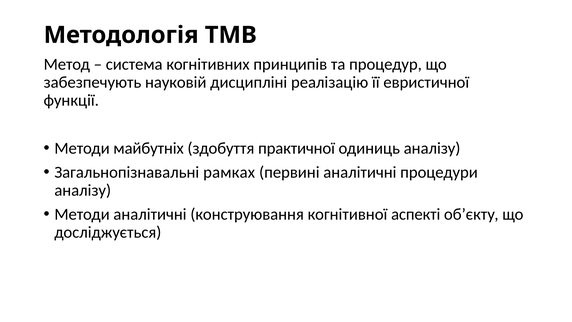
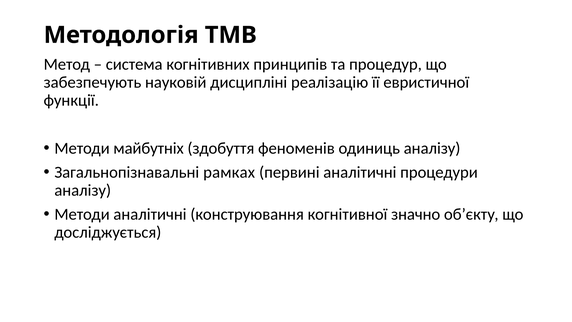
практичної: практичної -> феноменів (296, 148)
аспекті: аспекті -> значно (416, 214)
